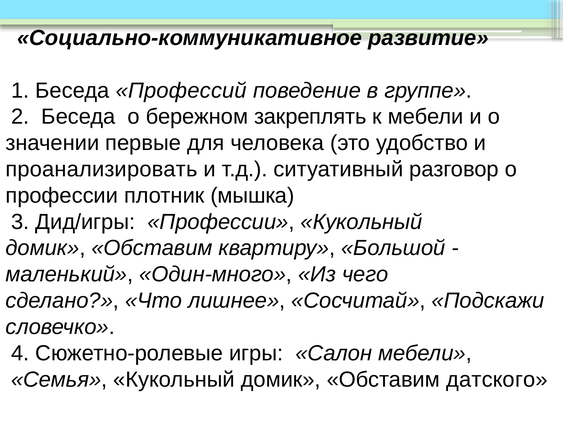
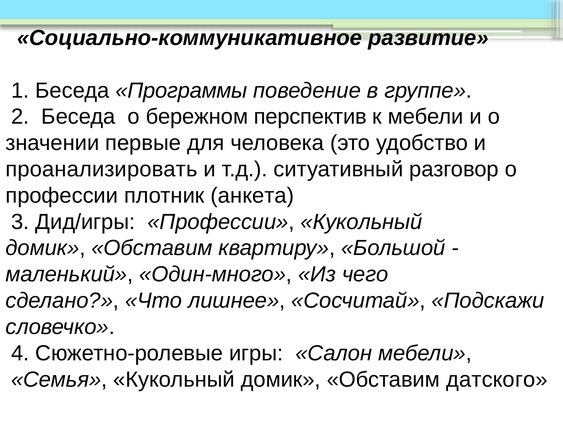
Профессий: Профессий -> Программы (181, 91)
закреплять: закреплять -> перспектив (310, 117)
мышка: мышка -> анкета (252, 196)
